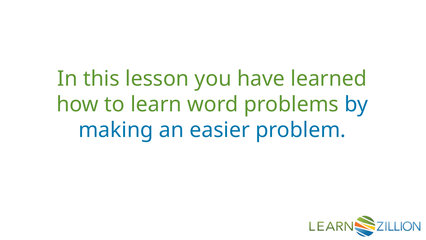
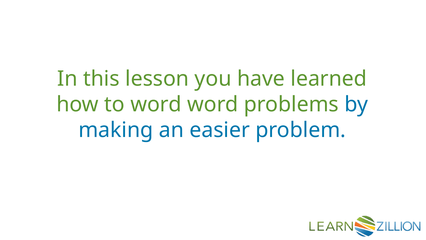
to learn: learn -> word (156, 104)
